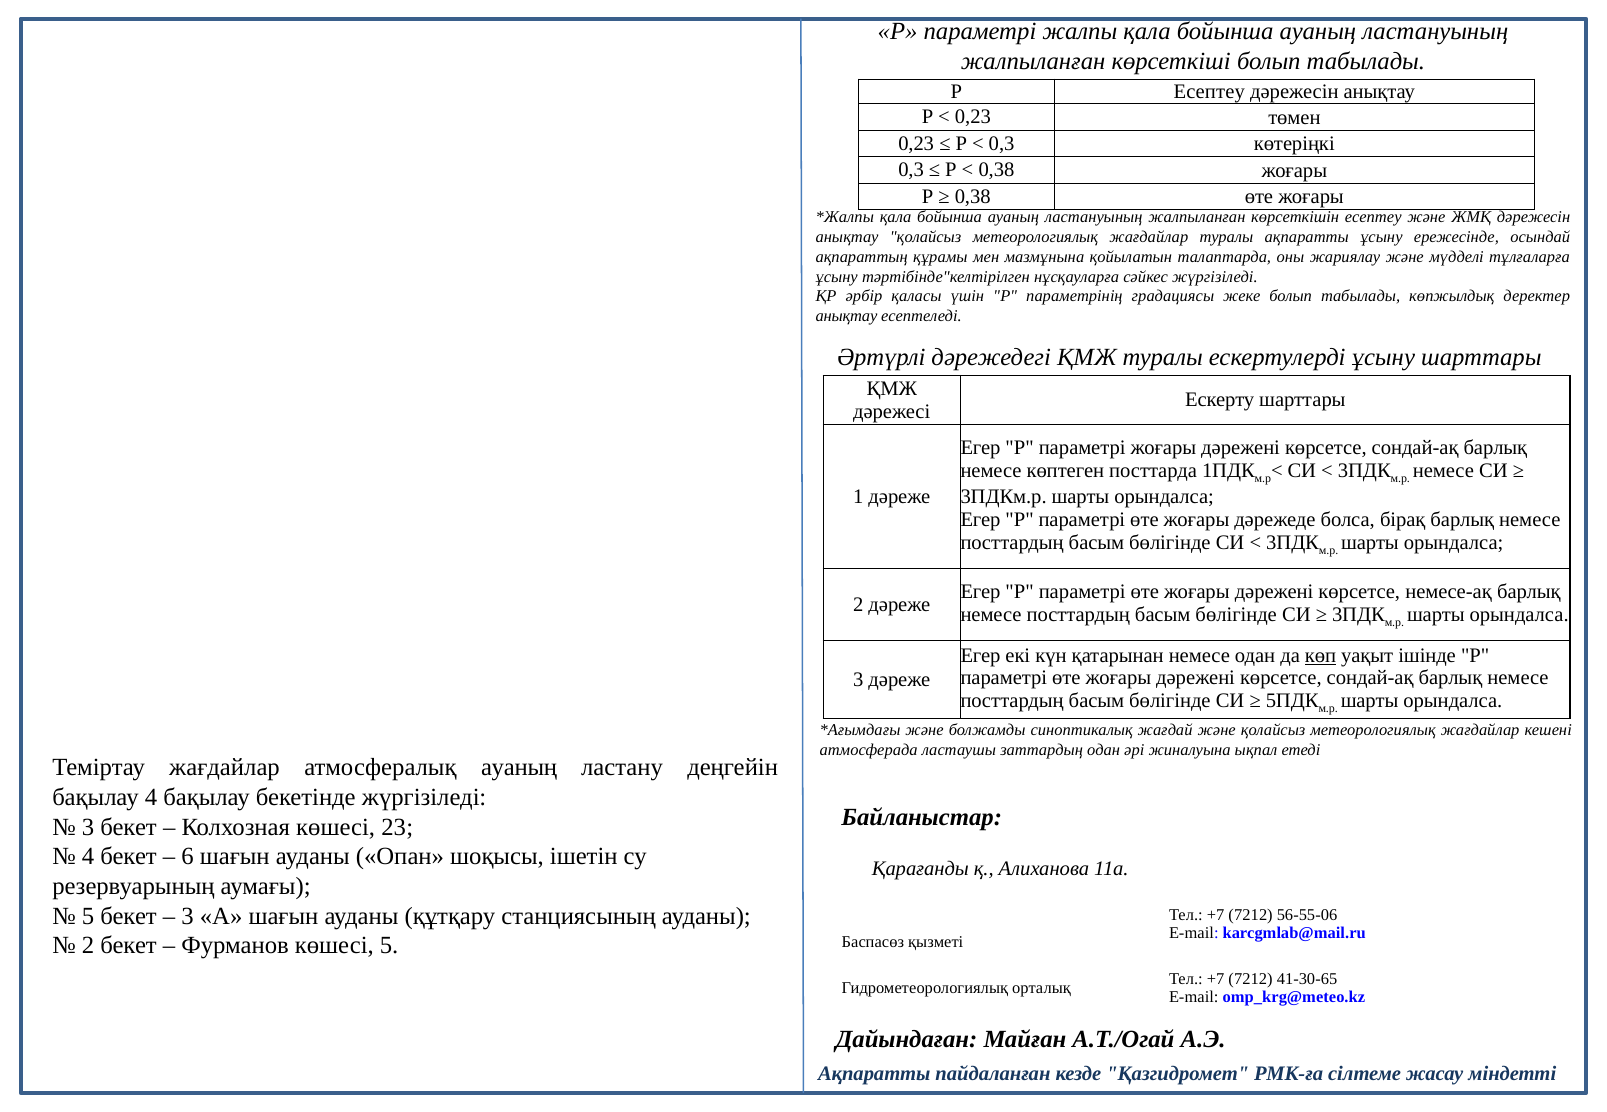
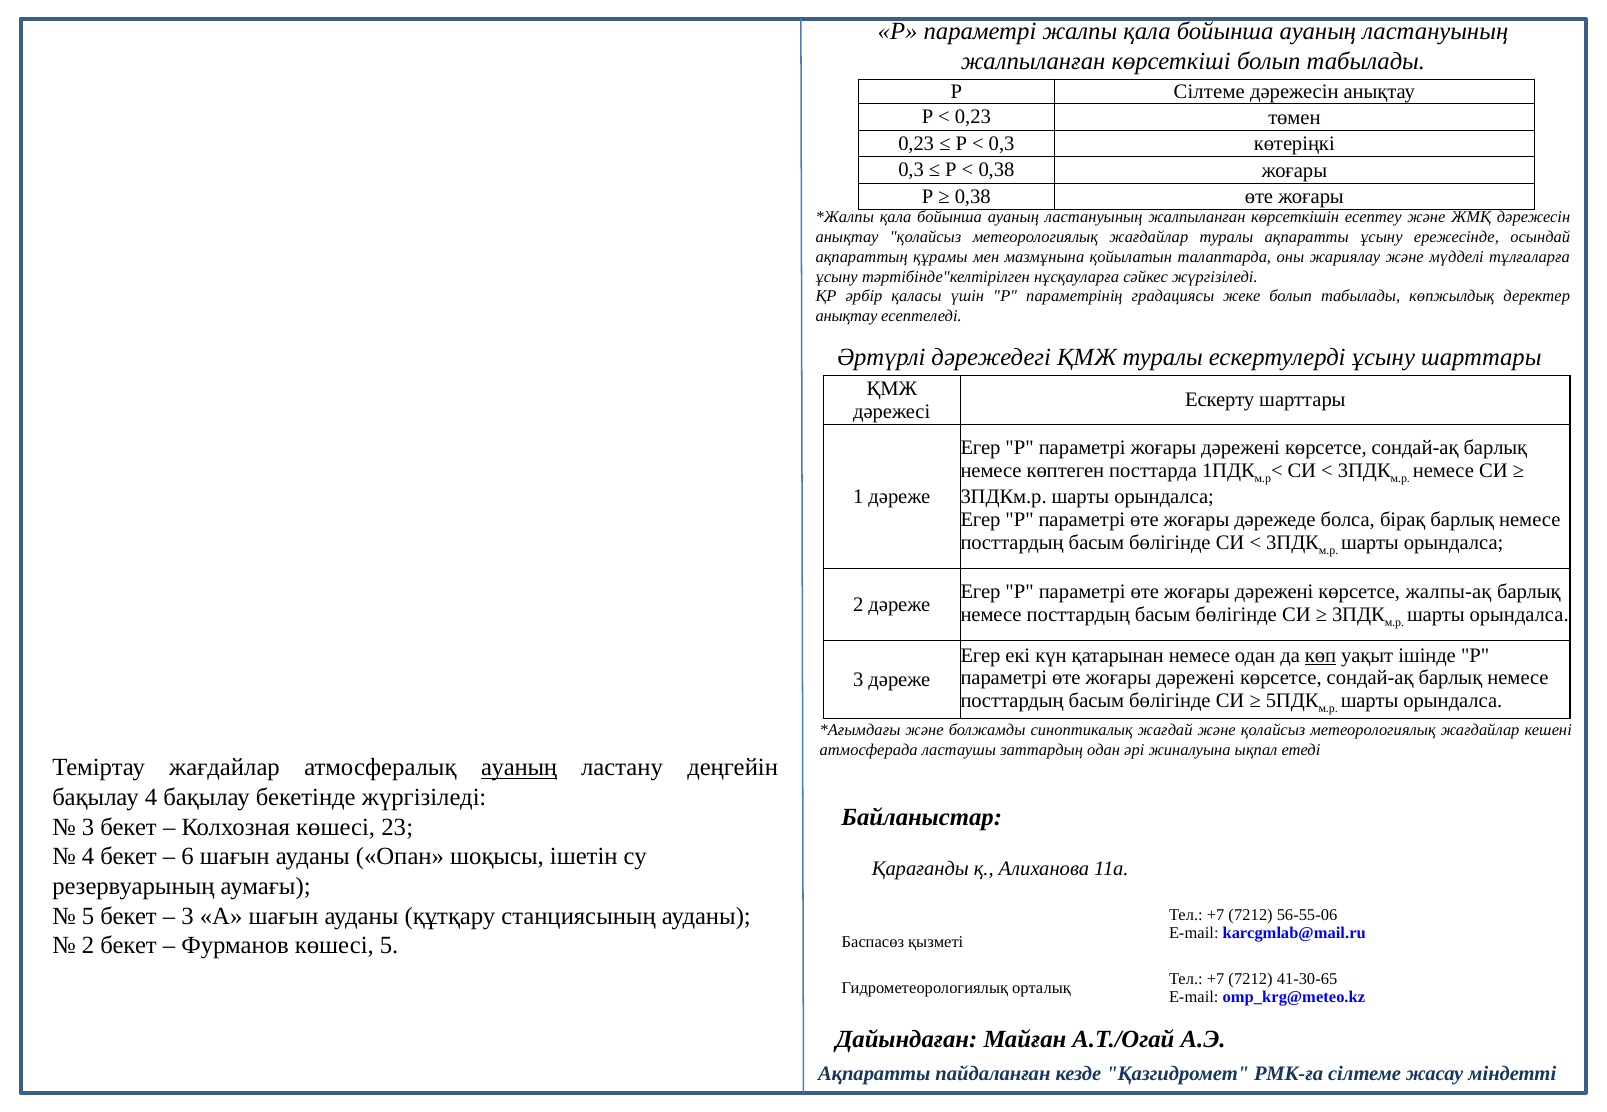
Р Есептеу: Есептеу -> Сілтеме (1209, 92)
немесе-ақ: немесе-ақ -> жалпы-ақ (1448, 592)
ауаның underline: none -> present (519, 768)
